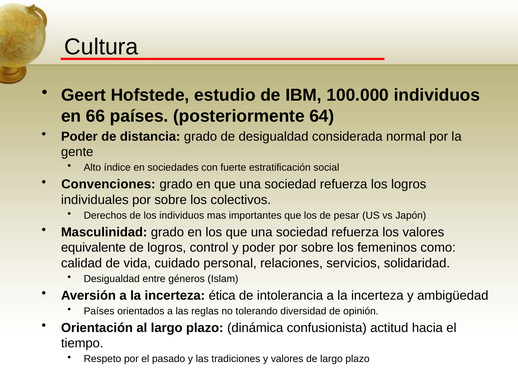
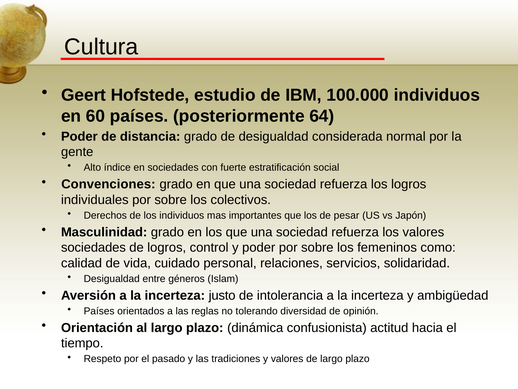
66: 66 -> 60 (96, 116)
equivalente: equivalente -> sociedades (93, 247)
ética: ética -> justo (222, 295)
